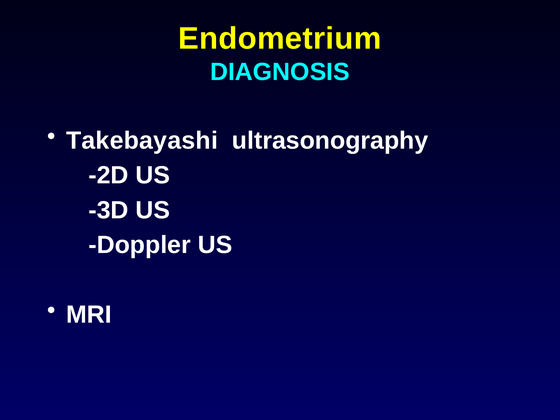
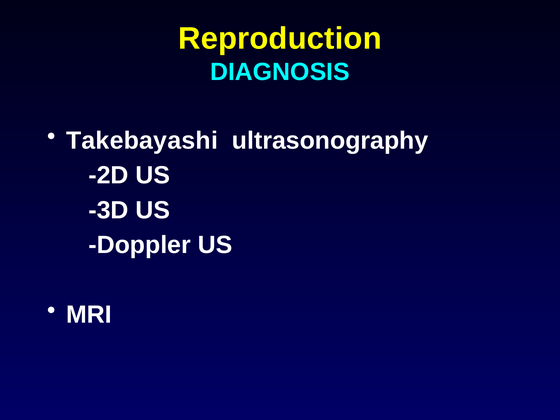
Endometrium: Endometrium -> Reproduction (280, 39)
